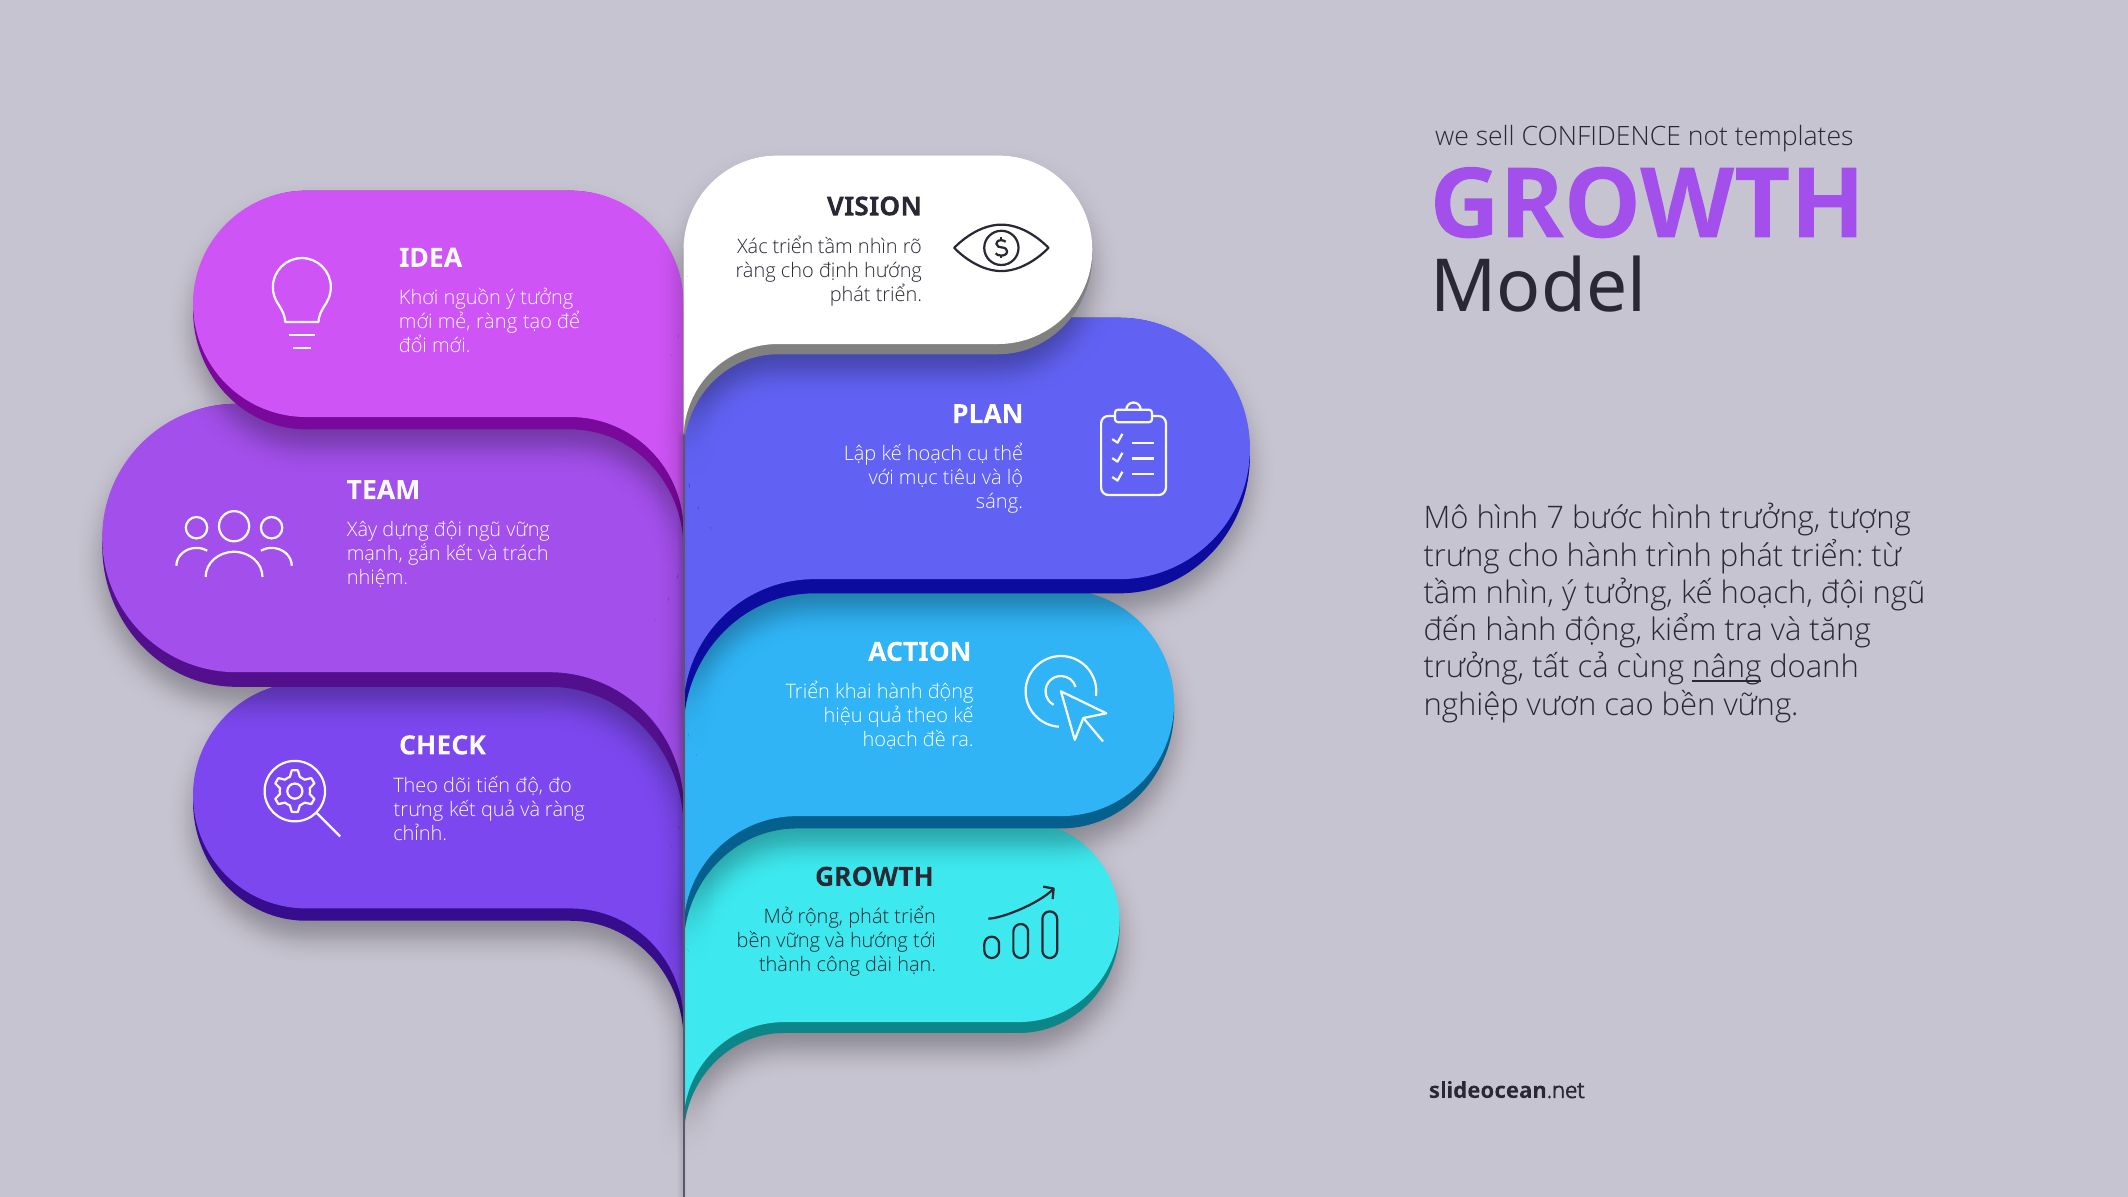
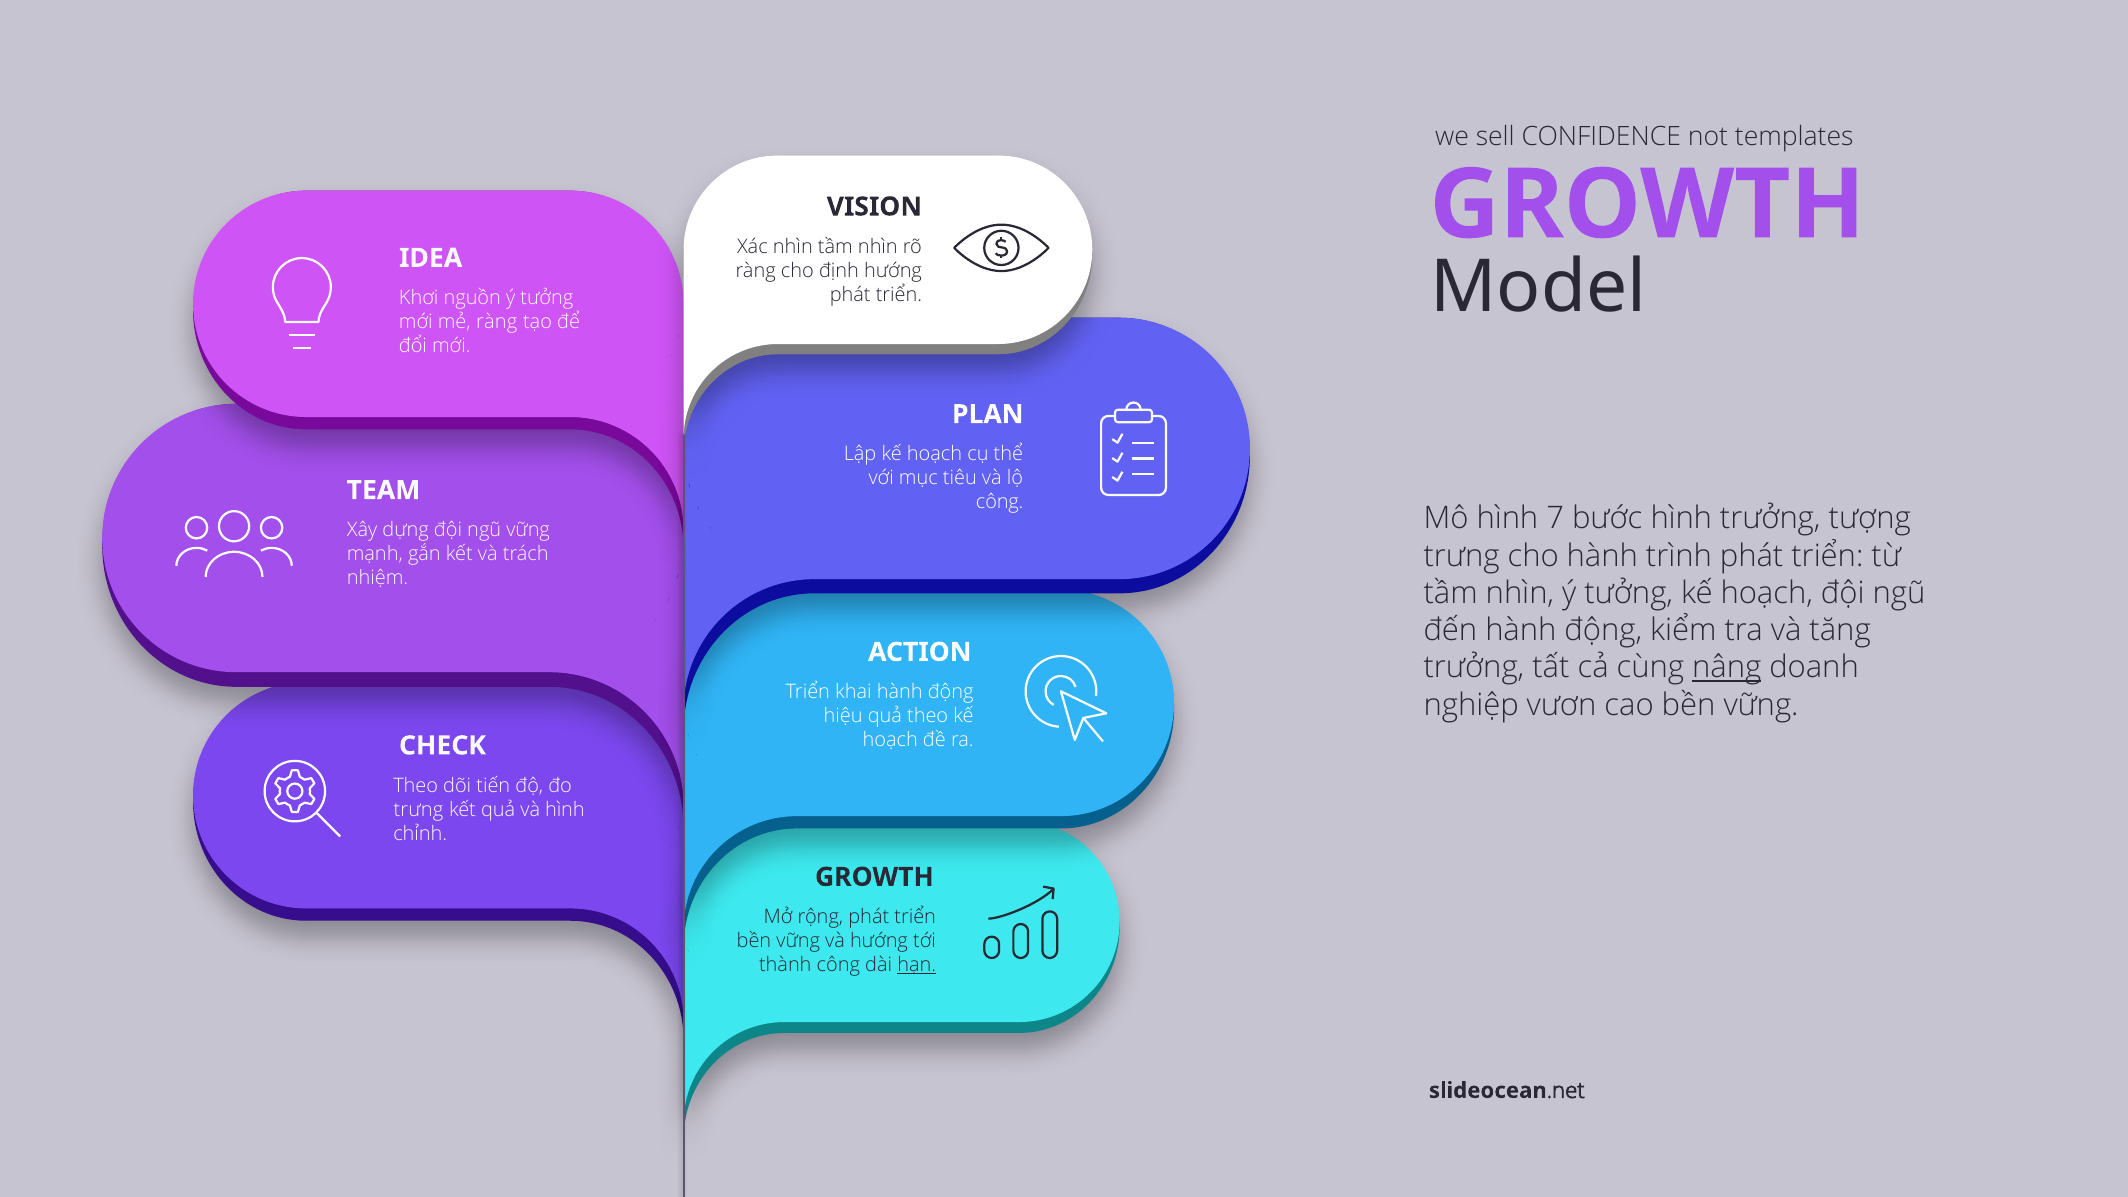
Xác triển: triển -> nhìn (793, 247)
sáng: sáng -> công (1000, 502)
và ràng: ràng -> hình (565, 809)
hạn underline: none -> present (917, 965)
